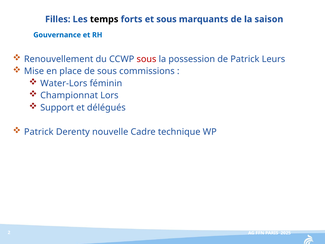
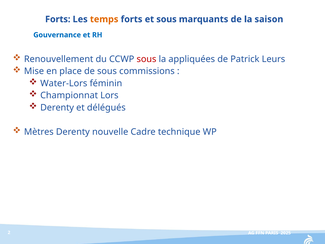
Filles: Filles -> Forts (58, 19)
temps colour: black -> orange (104, 19)
possession: possession -> appliquées (192, 59)
Support: Support -> Derenty (57, 107)
Patrick: Patrick -> Mètres (39, 132)
